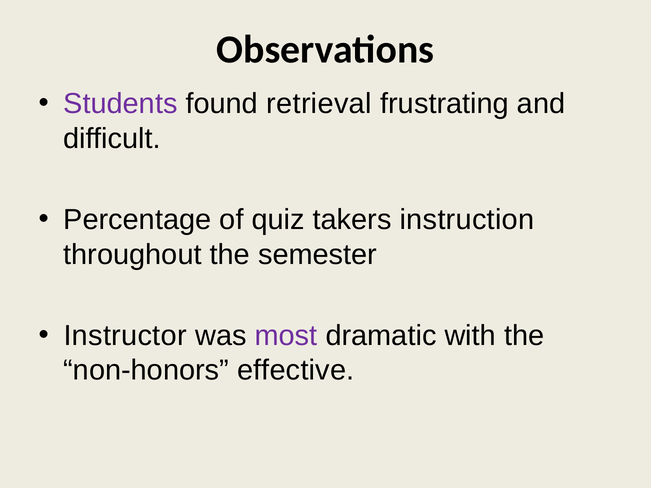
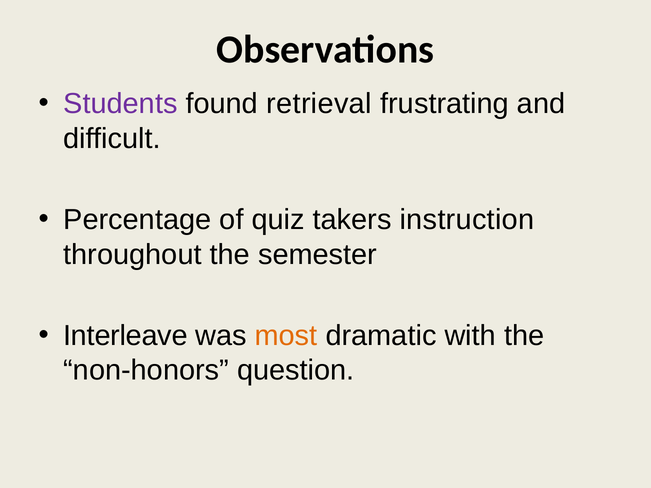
Instructor: Instructor -> Interleave (125, 336)
most colour: purple -> orange (286, 336)
effective: effective -> question (296, 370)
